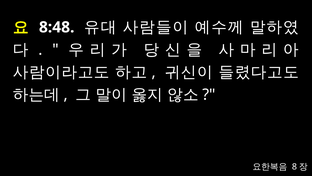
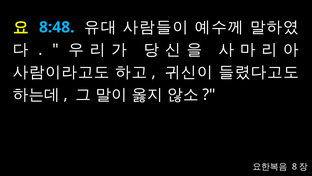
8:48 colour: white -> light blue (57, 27)
